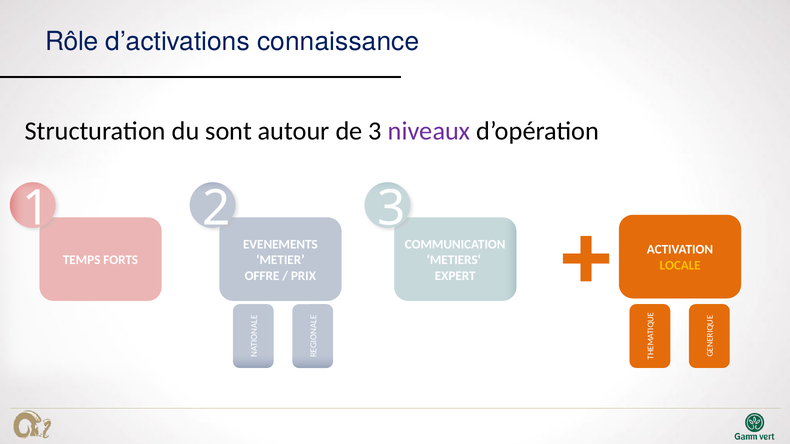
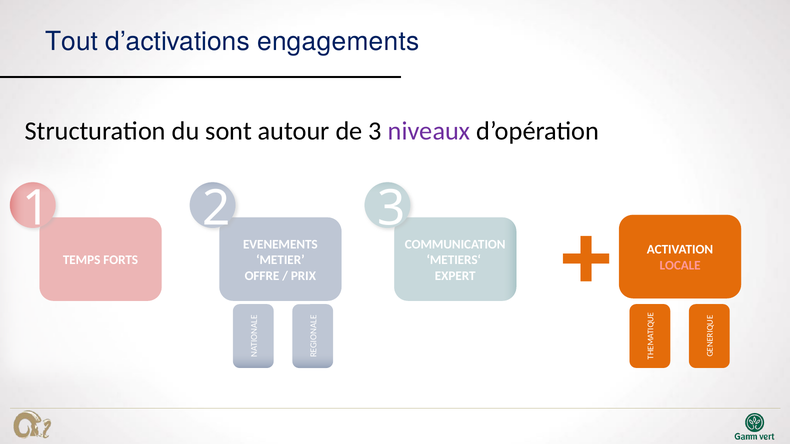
Rôle: Rôle -> Tout (72, 42)
connaissance: connaissance -> engagements (338, 42)
LOCALE colour: yellow -> pink (680, 266)
